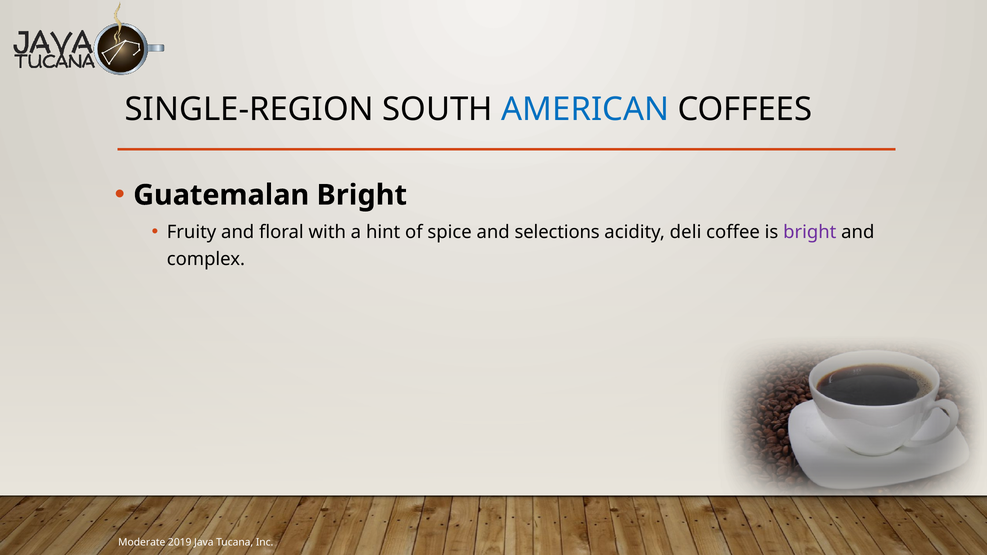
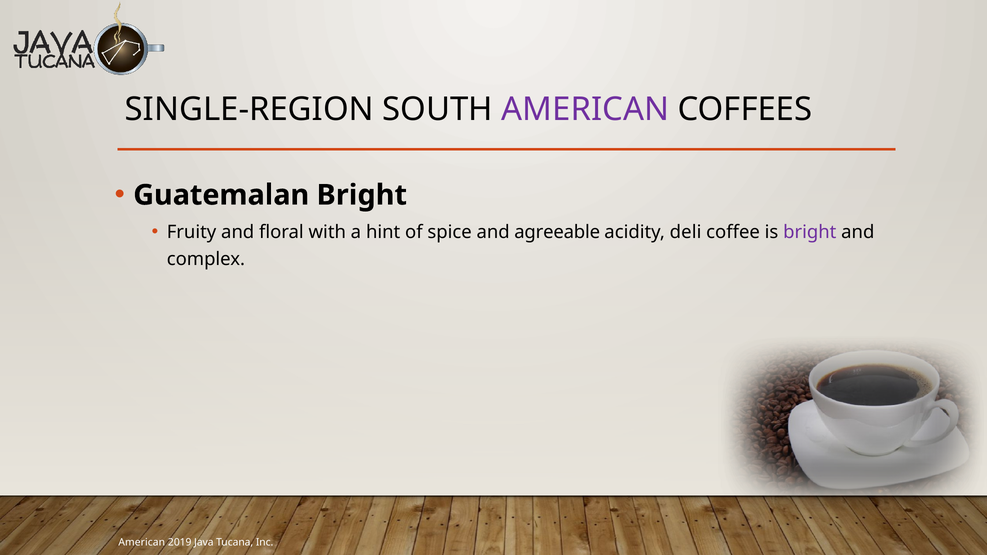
AMERICAN colour: blue -> purple (585, 109)
selections: selections -> agreeable (557, 232)
Moderate: Moderate -> American (142, 542)
